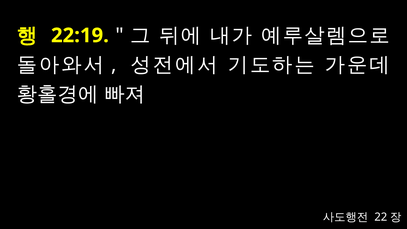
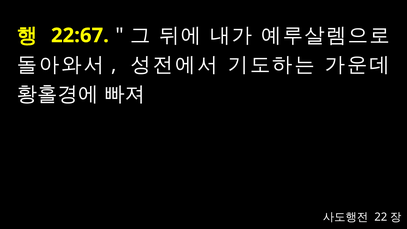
22:19: 22:19 -> 22:67 (80, 35)
